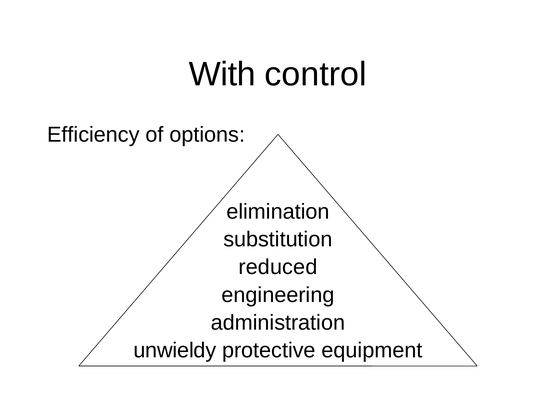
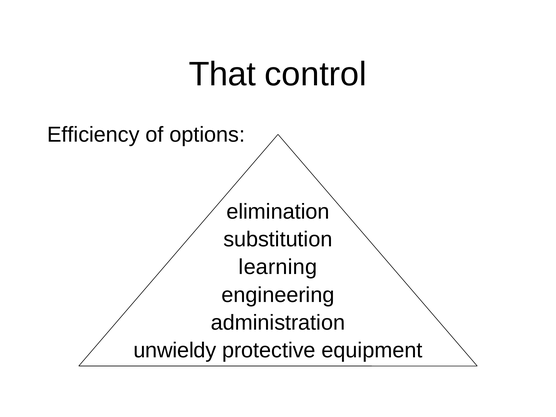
With: With -> That (222, 74)
reduced: reduced -> learning (278, 267)
